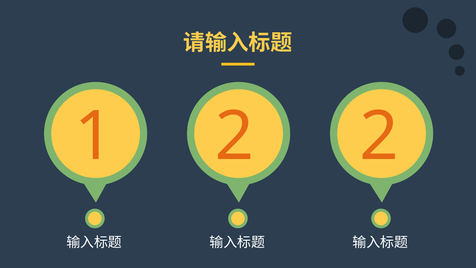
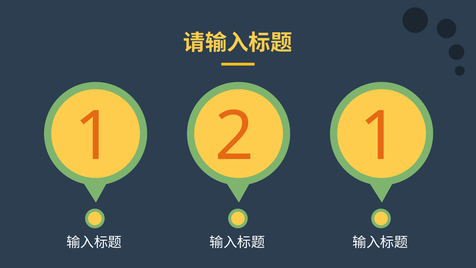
2 2: 2 -> 1 (379, 136)
